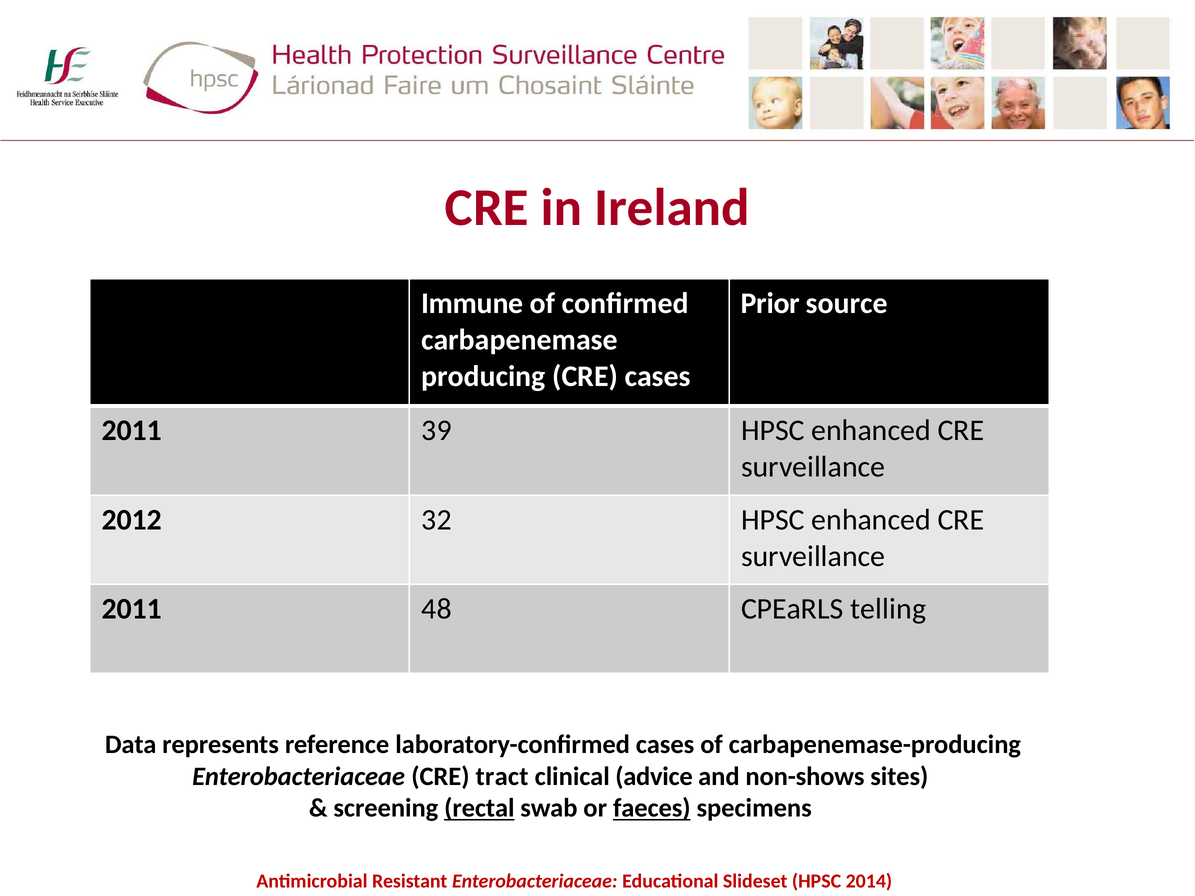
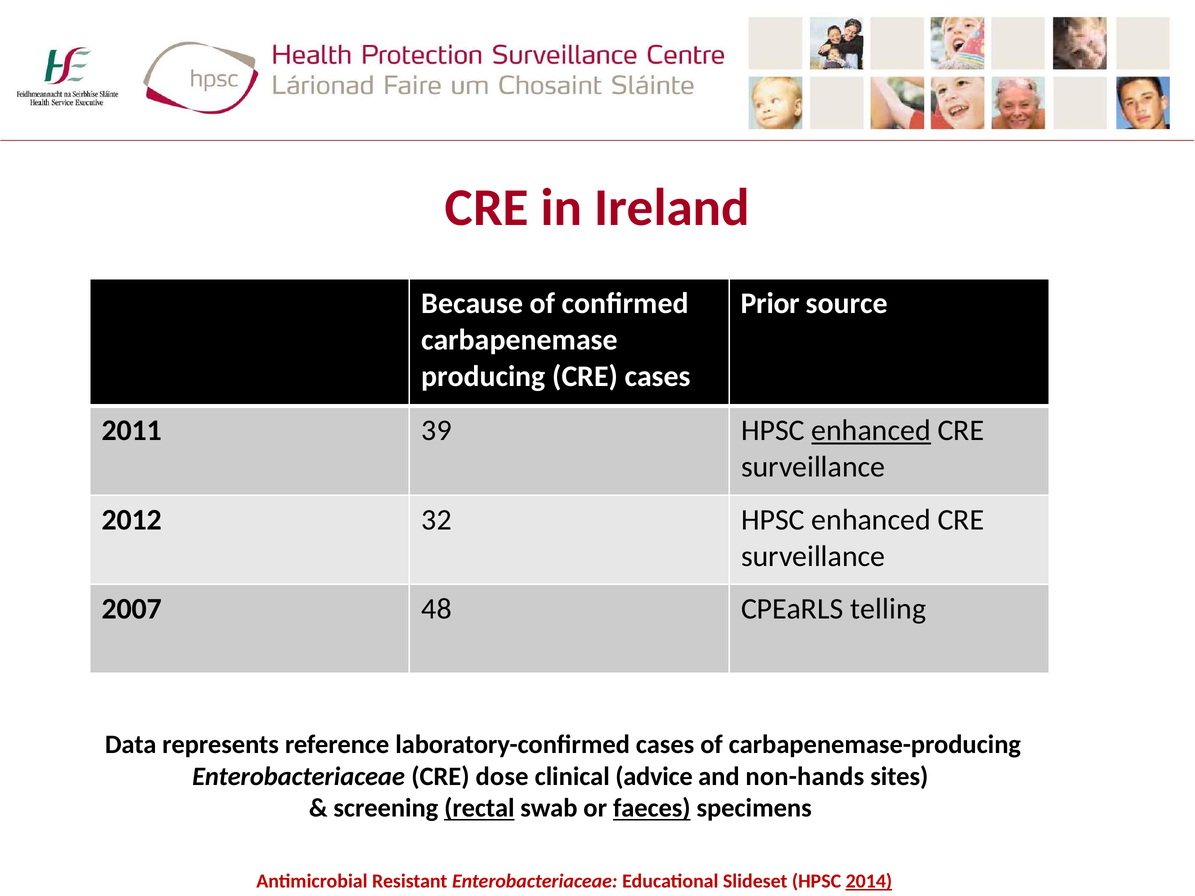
Immune: Immune -> Because (472, 303)
enhanced underline: none -> present (871, 431)
2011: 2011 -> 2007 (132, 609)
tract: tract -> dose (502, 777)
non-shows: non-shows -> non-hands (805, 777)
2014 underline: none -> present (869, 881)
